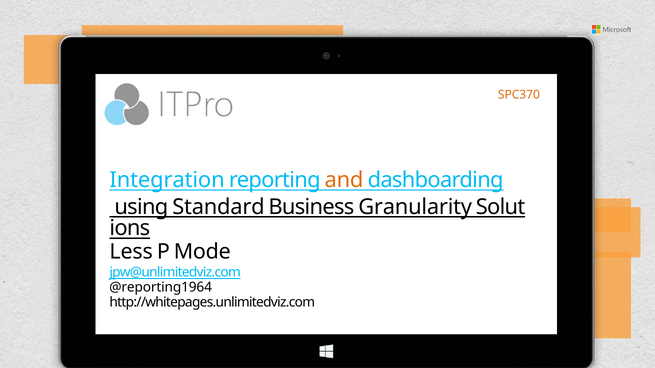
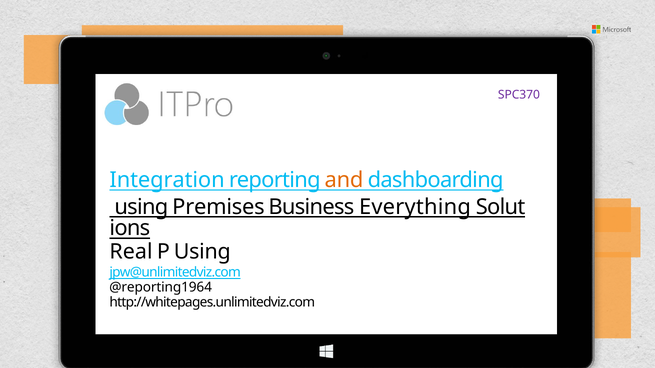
SPC370 colour: orange -> purple (519, 95)
Standard: Standard -> Premises (218, 207)
Granularity: Granularity -> Everything (415, 207)
Less: Less -> Real (131, 252)
P Mode: Mode -> Using (202, 252)
